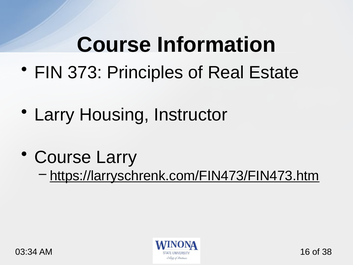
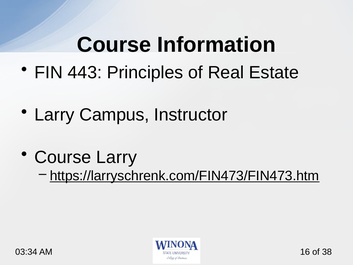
373: 373 -> 443 (85, 72)
Housing: Housing -> Campus (114, 115)
